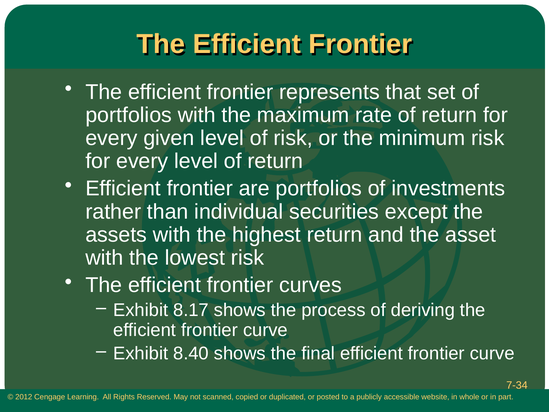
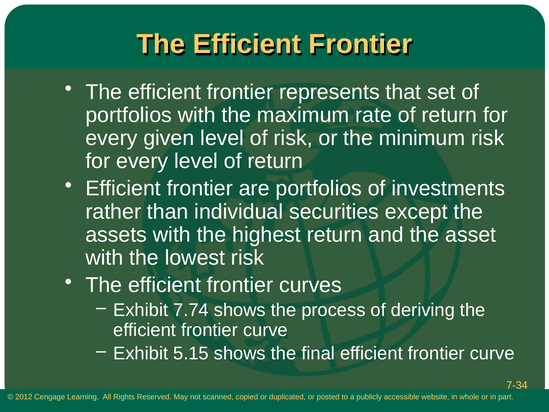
8.17: 8.17 -> 7.74 (191, 310)
8.40: 8.40 -> 5.15 (191, 353)
